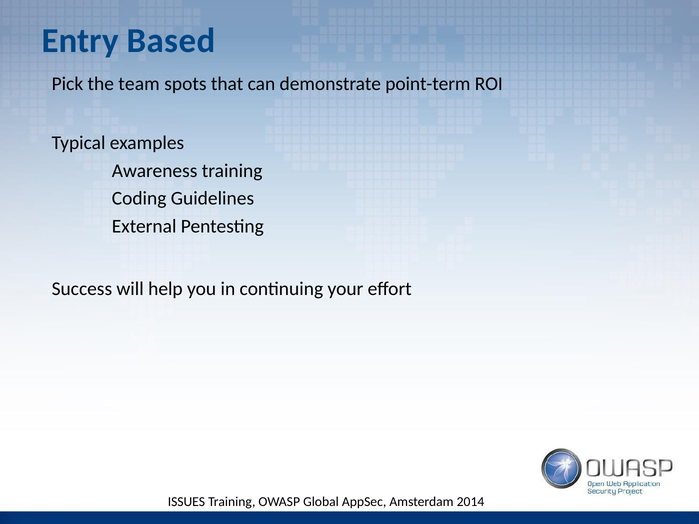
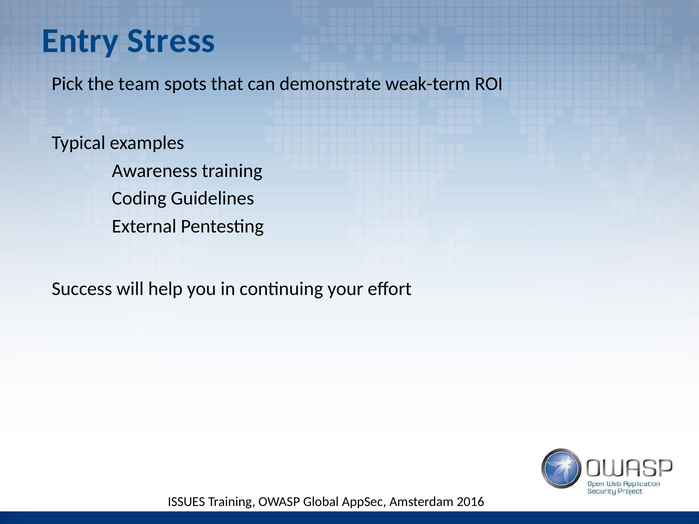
Based: Based -> Stress (171, 41)
point-term: point-term -> weak-term (428, 84)
2014: 2014 -> 2016 (470, 502)
